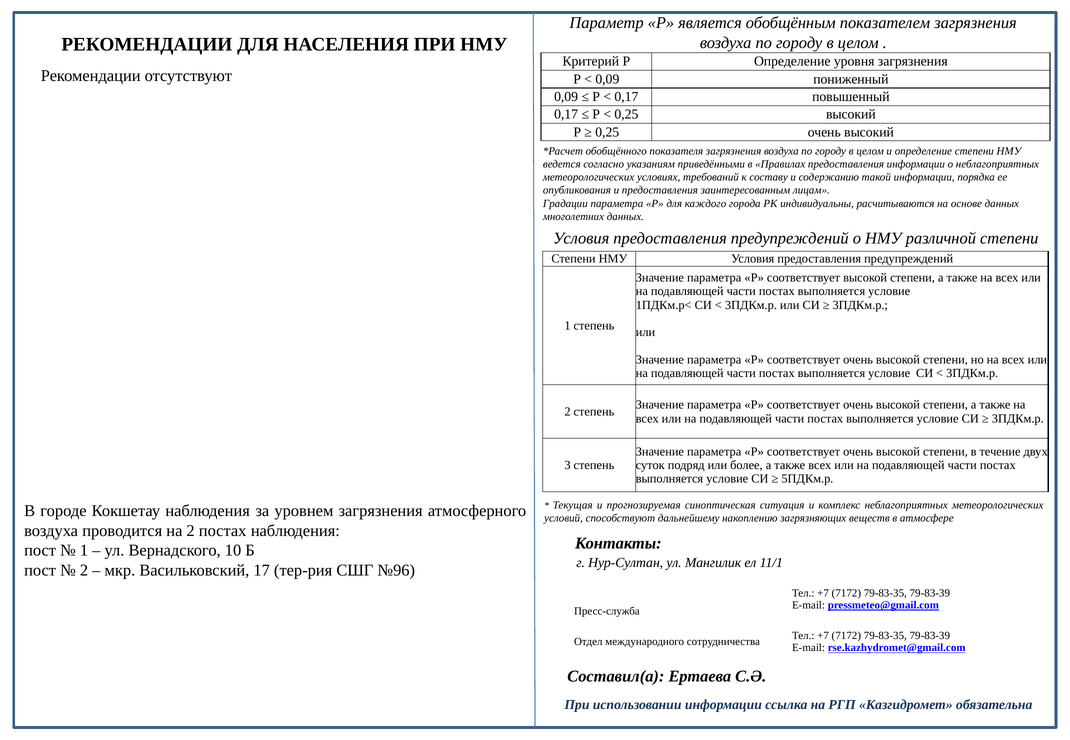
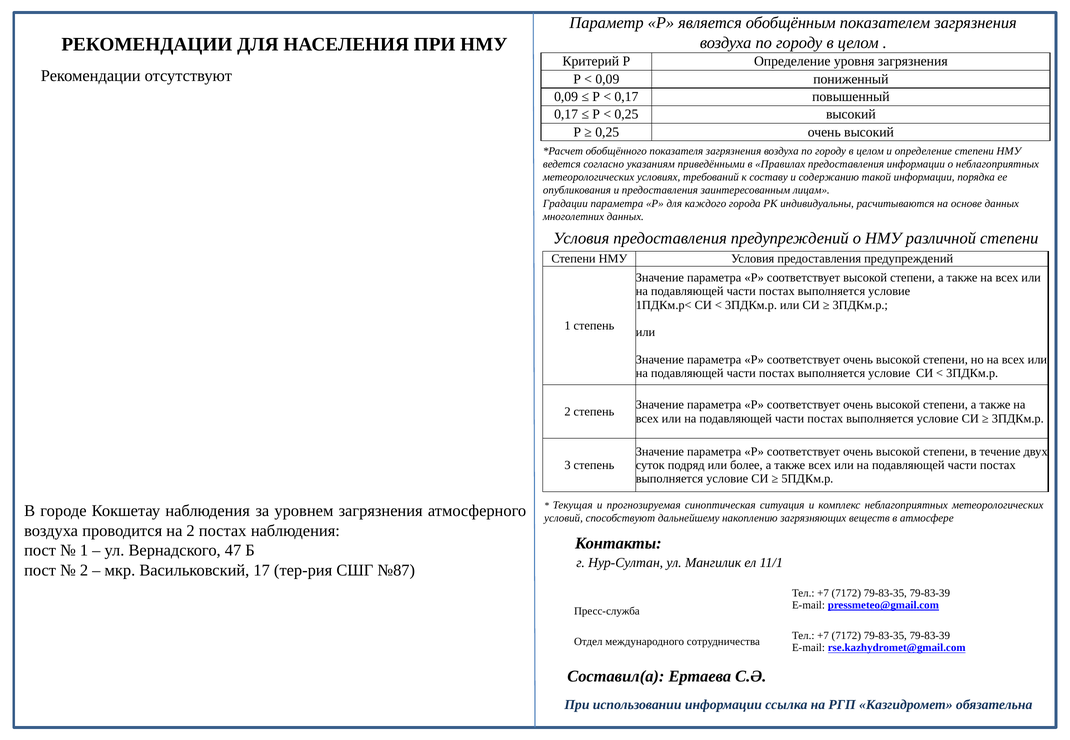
10: 10 -> 47 (233, 551)
№96: №96 -> №87 (396, 571)
